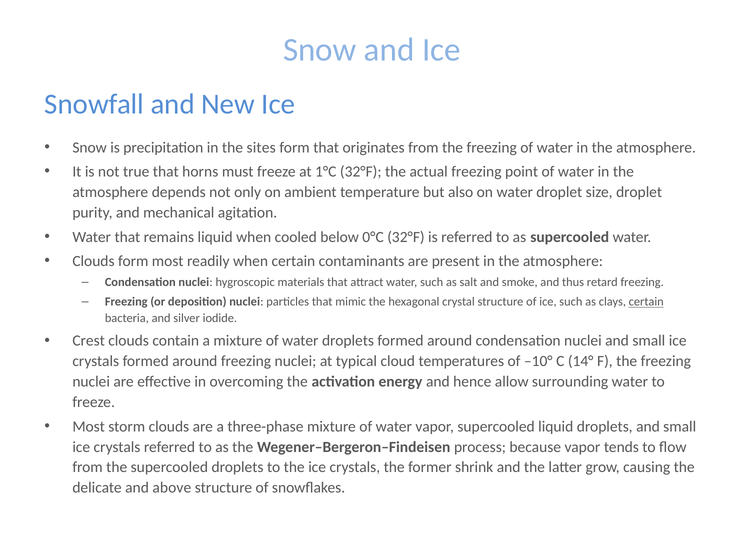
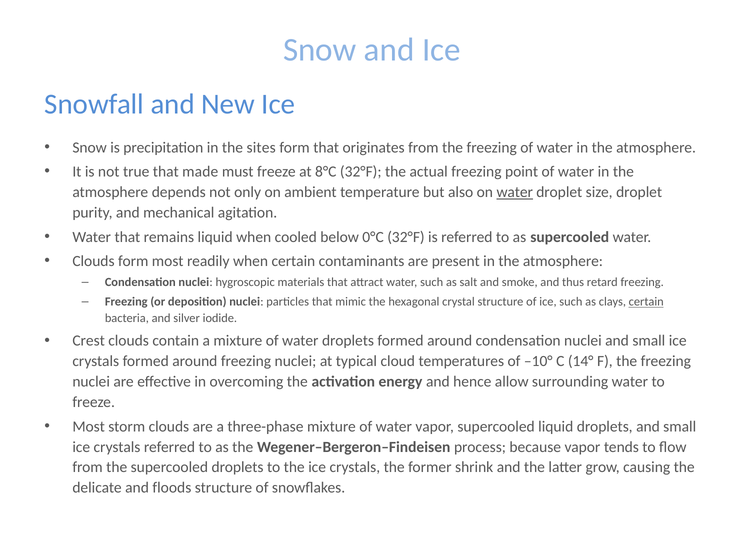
horns: horns -> made (200, 172)
1°C: 1°C -> 8°C (326, 172)
water underline: none -> present (515, 192)
above: above -> floods (172, 488)
